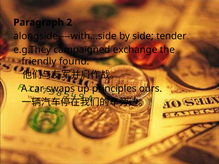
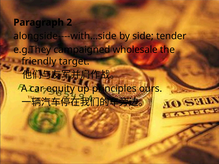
exchange: exchange -> wholesale (135, 50)
found: found -> target (74, 61)
swaps: swaps -> equity (61, 89)
